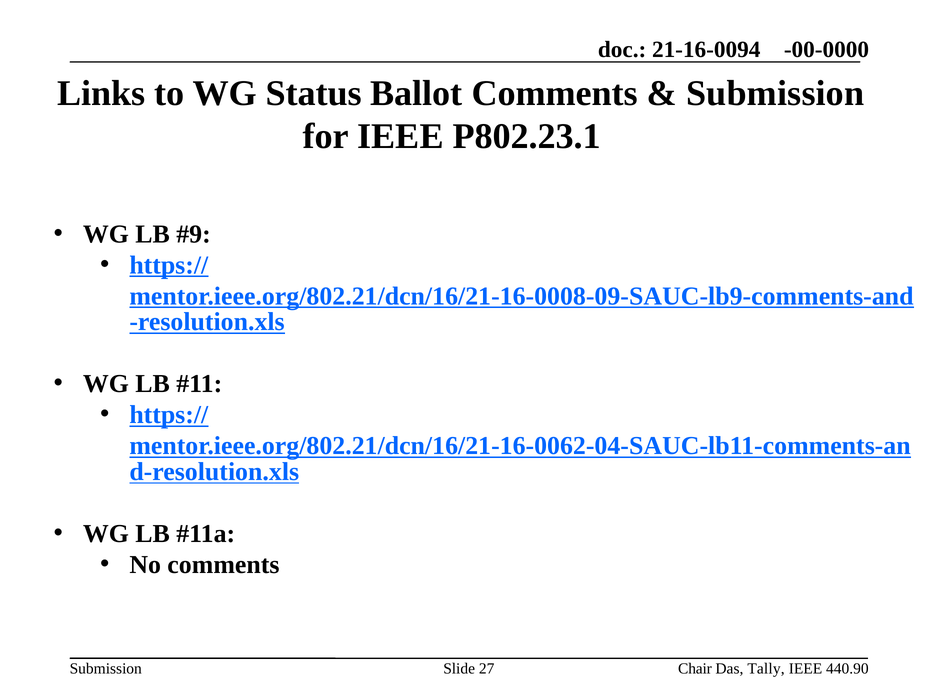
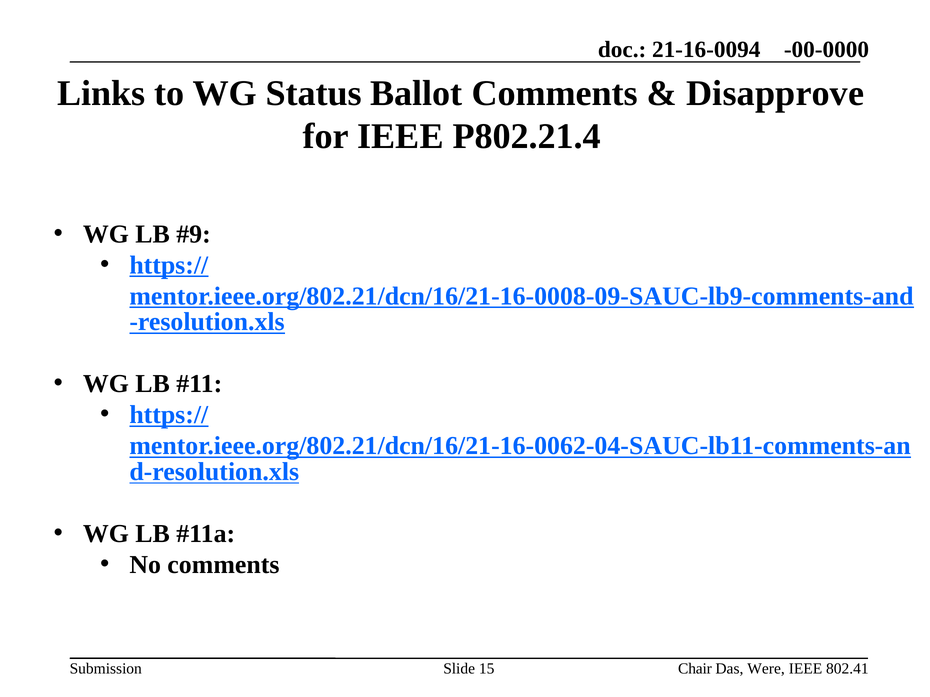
Submission: Submission -> Disapprove (775, 93)
P802.23.1: P802.23.1 -> P802.21.4 (527, 137)
27: 27 -> 15 (487, 669)
Tally: Tally -> Were (766, 669)
440.90: 440.90 -> 802.41 (847, 669)
